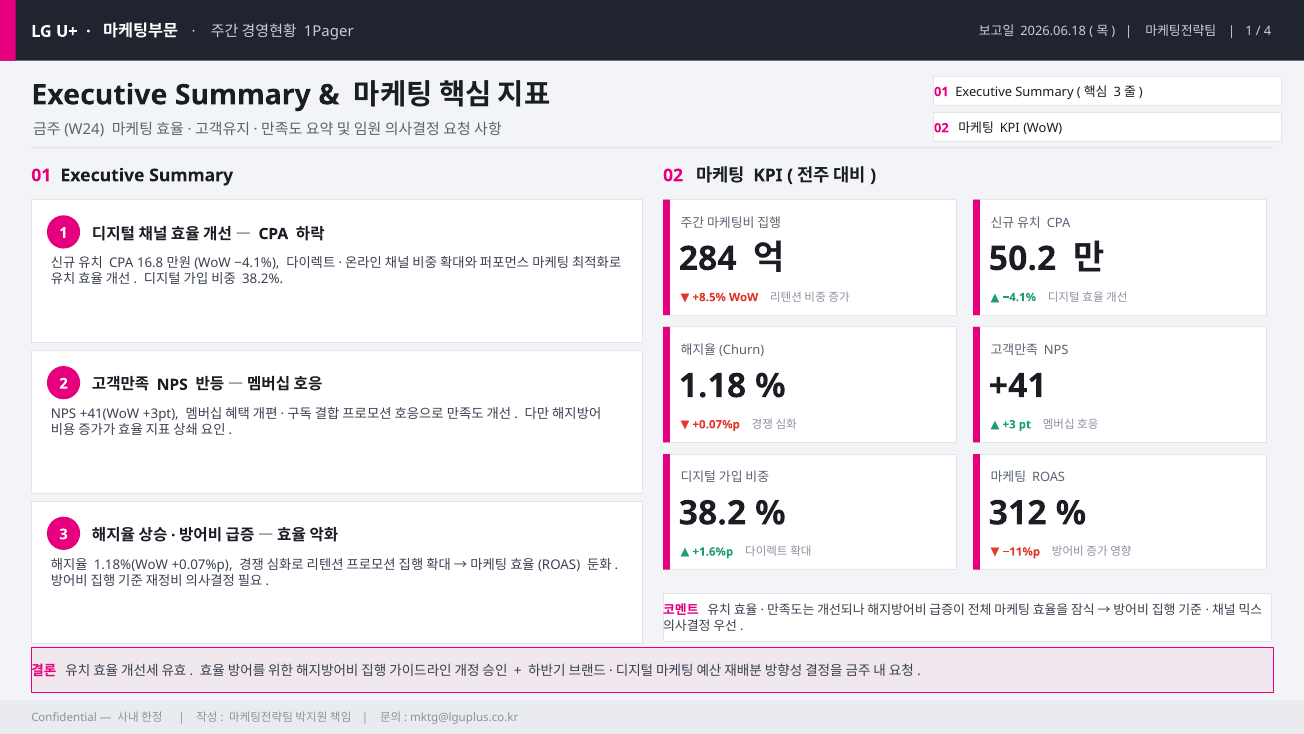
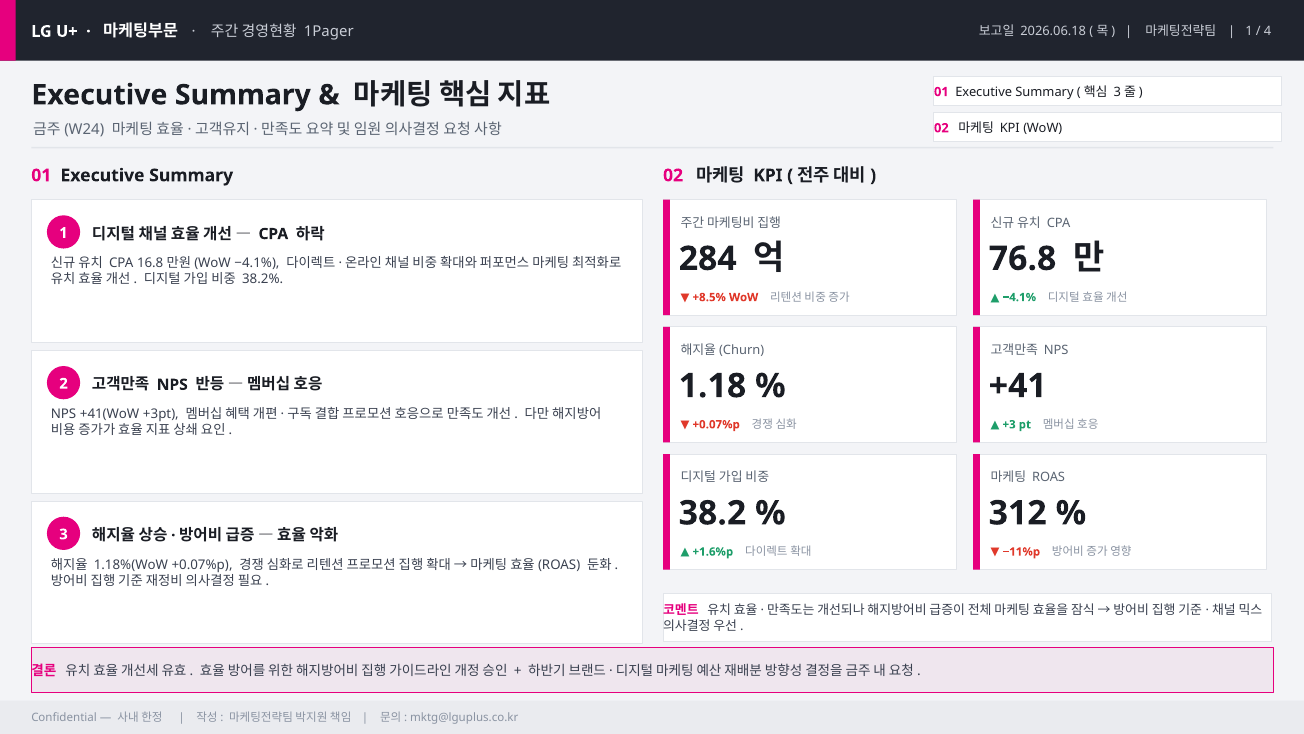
50.2: 50.2 -> 76.8 (1023, 259)
